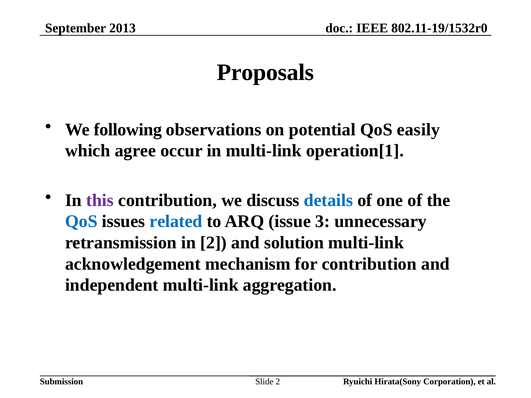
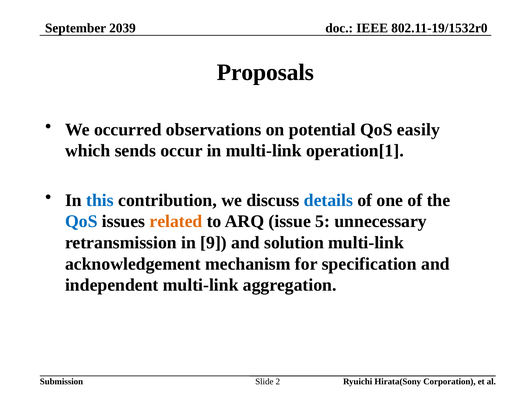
2013: 2013 -> 2039 (123, 28)
following: following -> occurred (128, 130)
agree: agree -> sends (135, 151)
this colour: purple -> blue (100, 200)
related colour: blue -> orange (176, 222)
3: 3 -> 5 (323, 222)
in 2: 2 -> 9 (214, 243)
for contribution: contribution -> specification (369, 264)
